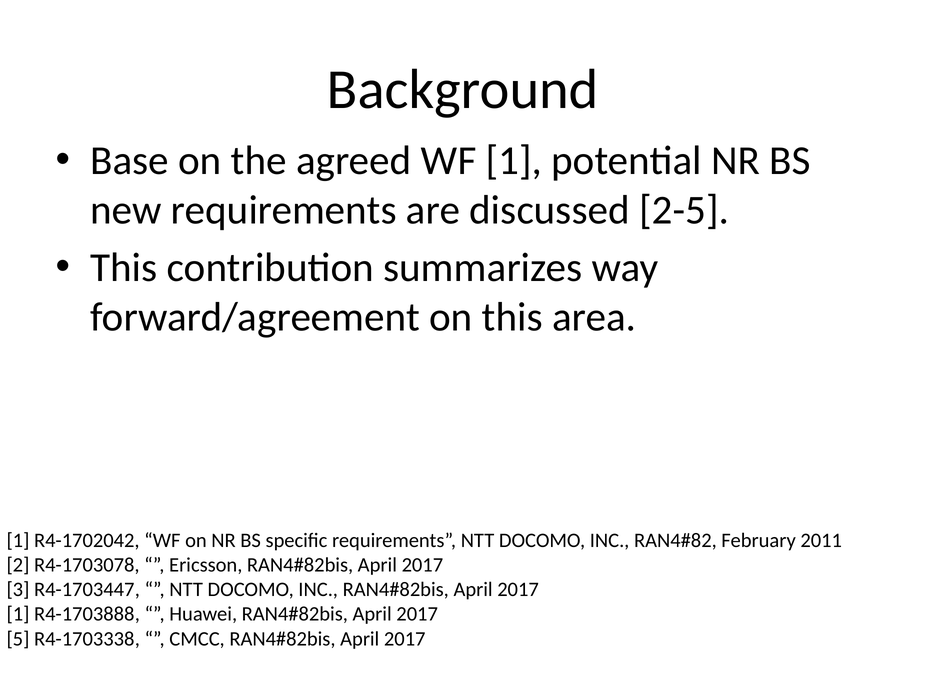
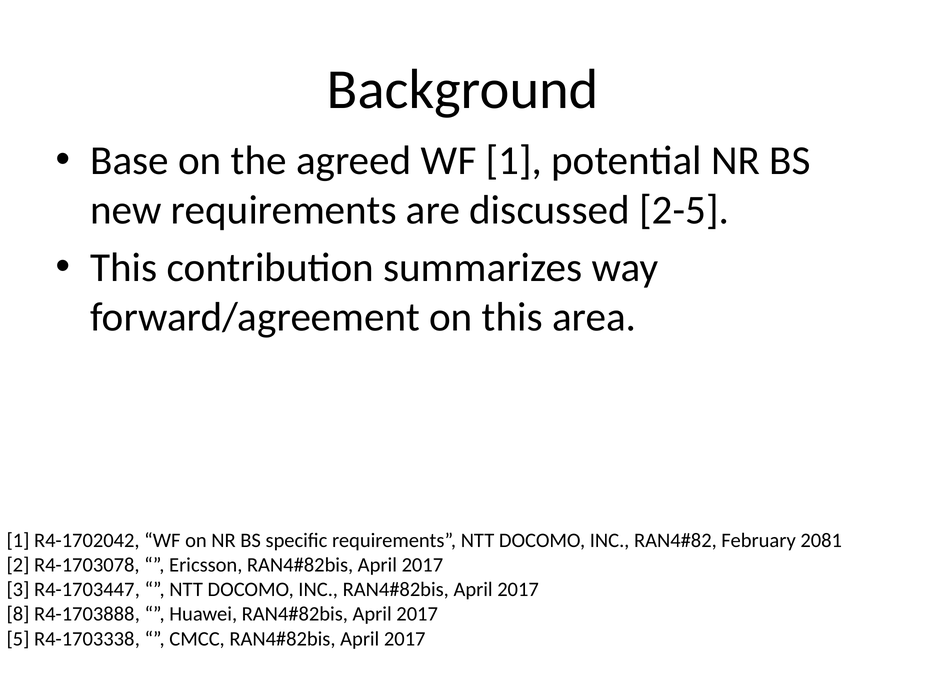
2011: 2011 -> 2081 (821, 541)
1: 1 -> 8 (18, 615)
